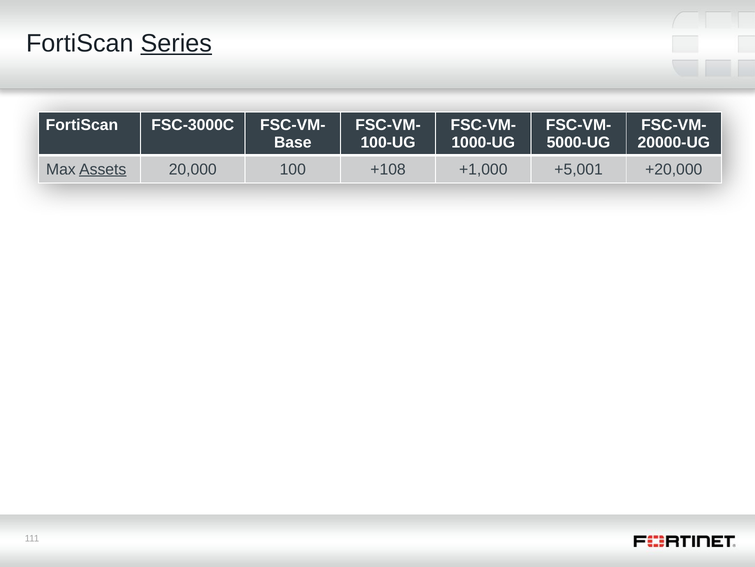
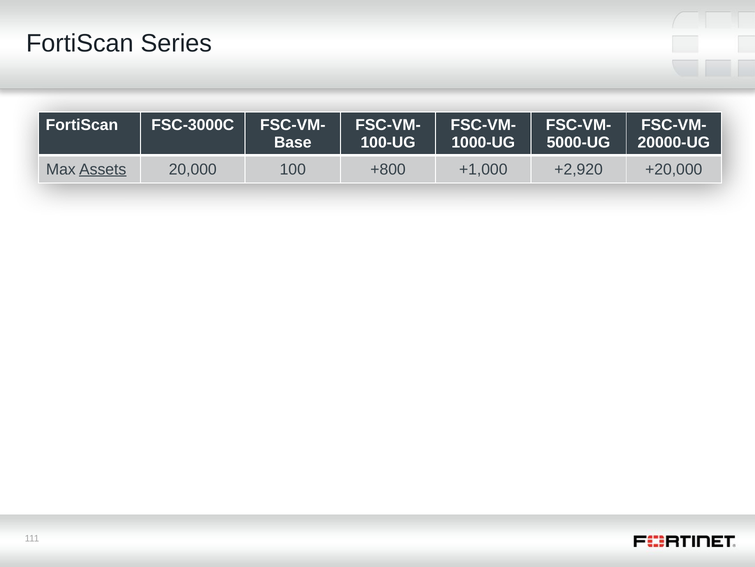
Series underline: present -> none (176, 43)
+108: +108 -> +800 (388, 169)
+5,001: +5,001 -> +2,920 (579, 169)
